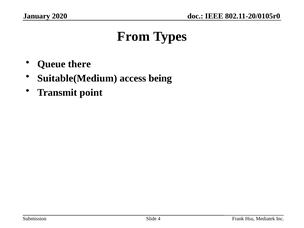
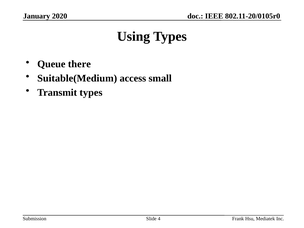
From: From -> Using (134, 36)
being: being -> small (160, 78)
Transmit point: point -> types (91, 92)
